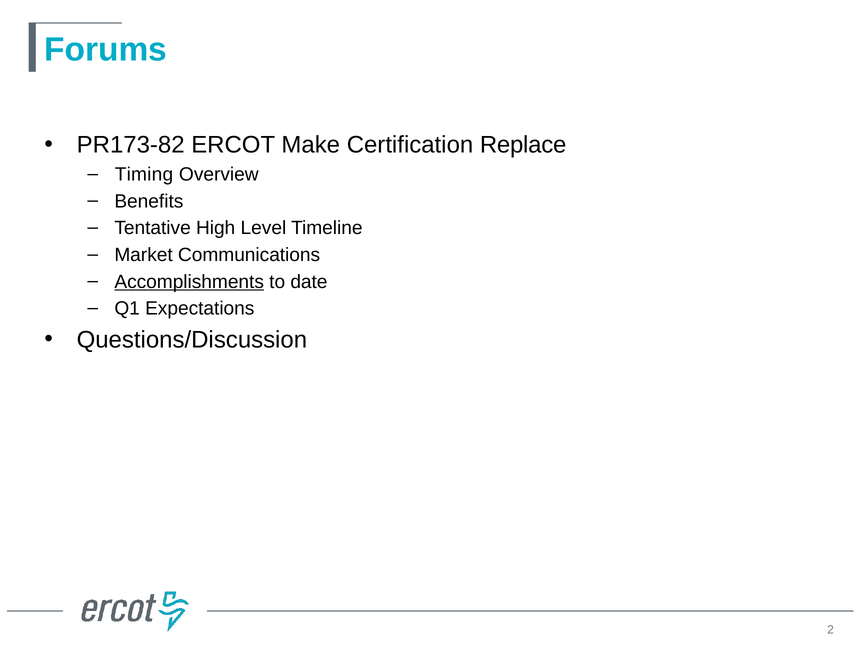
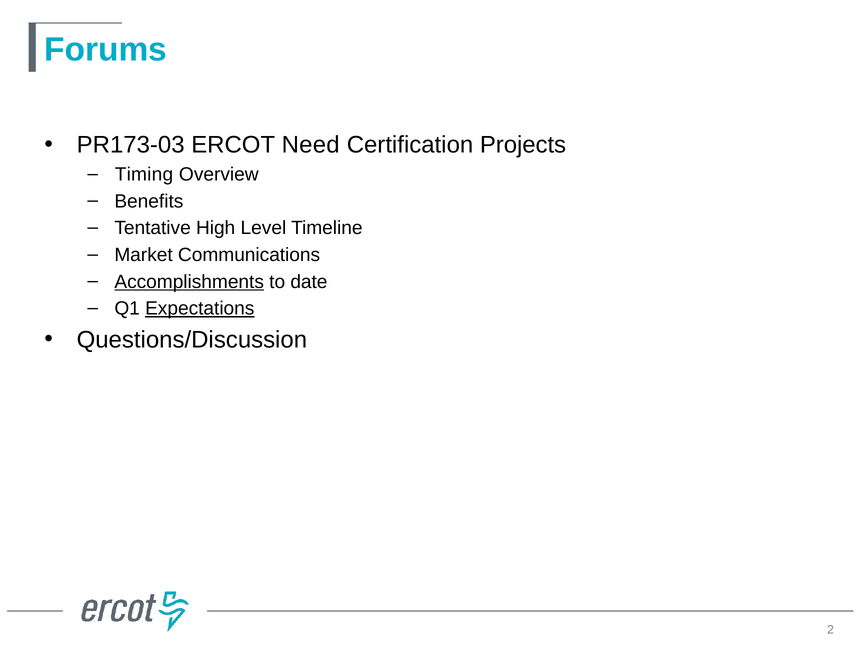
PR173-82: PR173-82 -> PR173-03 (131, 145)
Make: Make -> Need (311, 145)
Replace: Replace -> Projects (523, 145)
Expectations underline: none -> present (200, 308)
